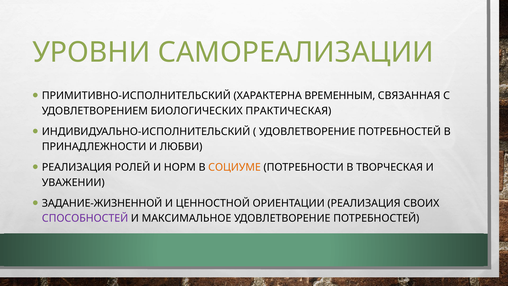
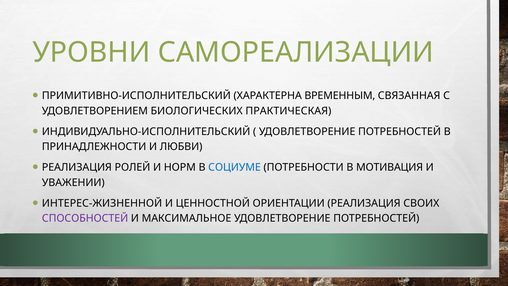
СОЦИУМЕ colour: orange -> blue (235, 167)
ТВОРЧЕСКАЯ: ТВОРЧЕСКАЯ -> МОТИВАЦИЯ (390, 167)
ЗАДАНИЕ-ЖИЗНЕННОЙ: ЗАДАНИЕ-ЖИЗНЕННОЙ -> ИНТЕРЕС-ЖИЗНЕННОЙ (102, 203)
